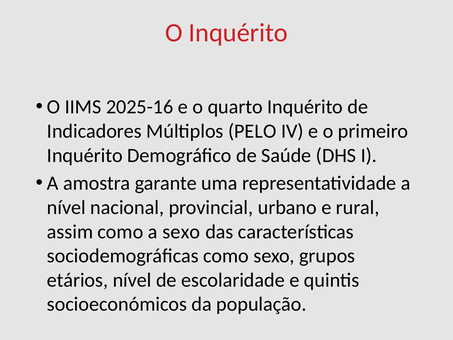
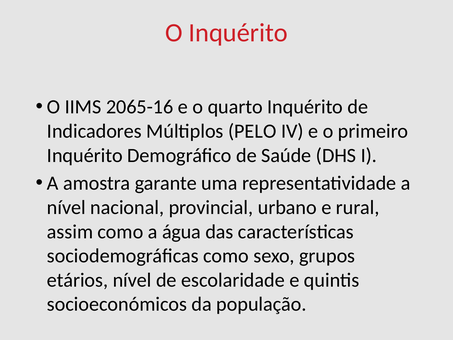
2025-16: 2025-16 -> 2065-16 (140, 107)
a sexo: sexo -> água (181, 232)
